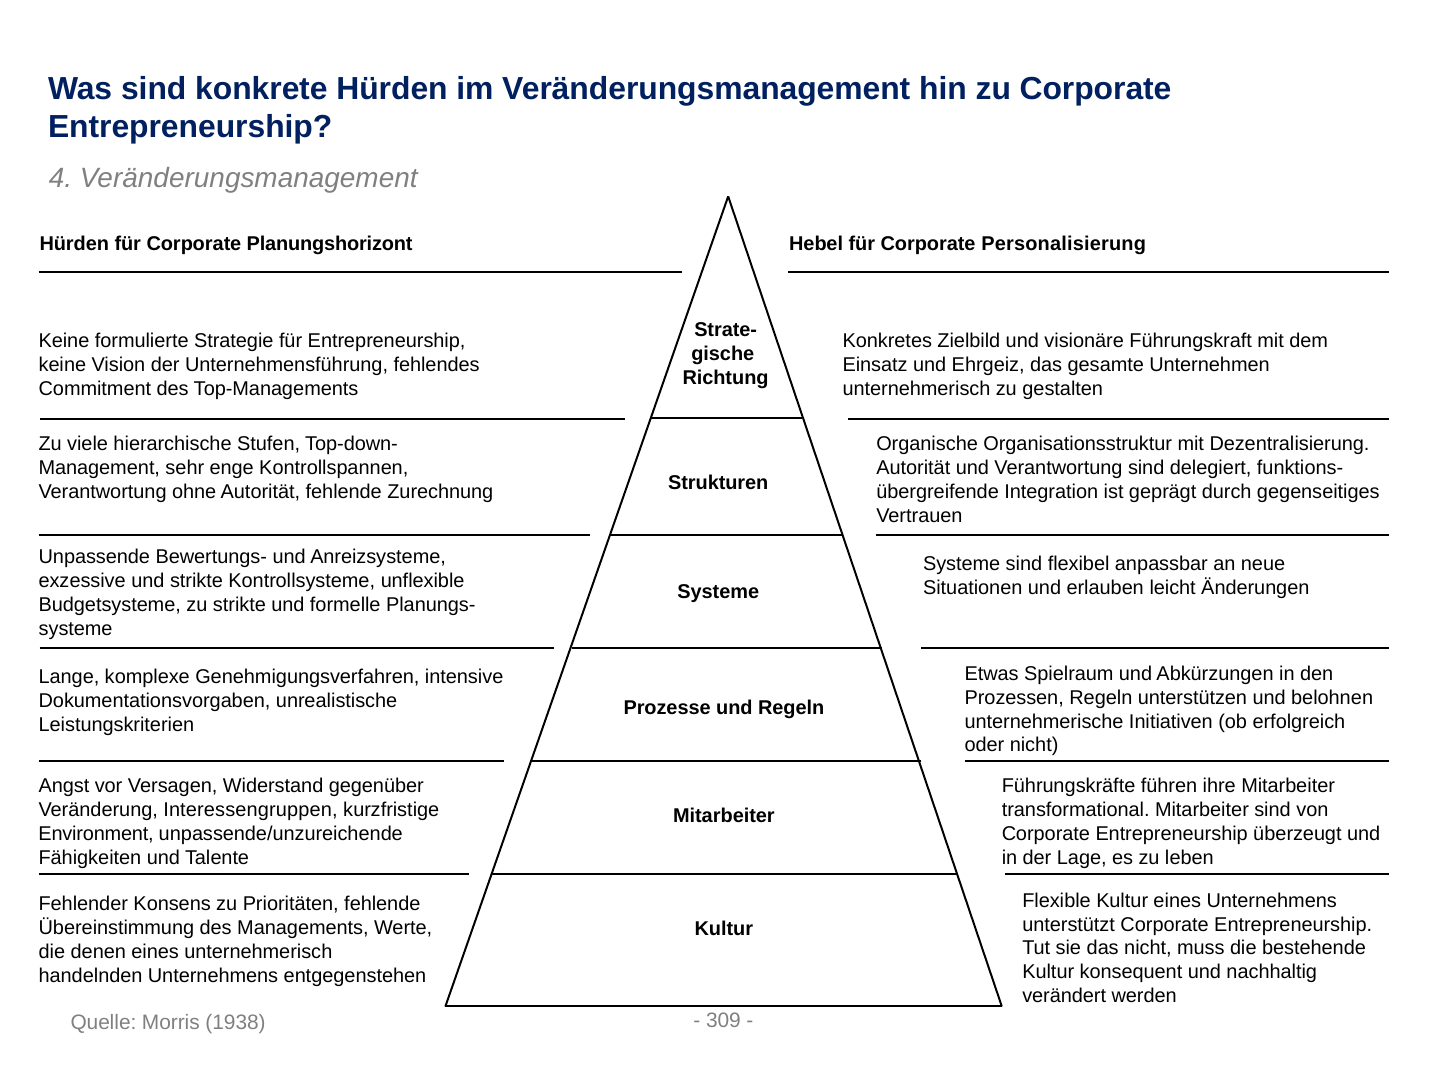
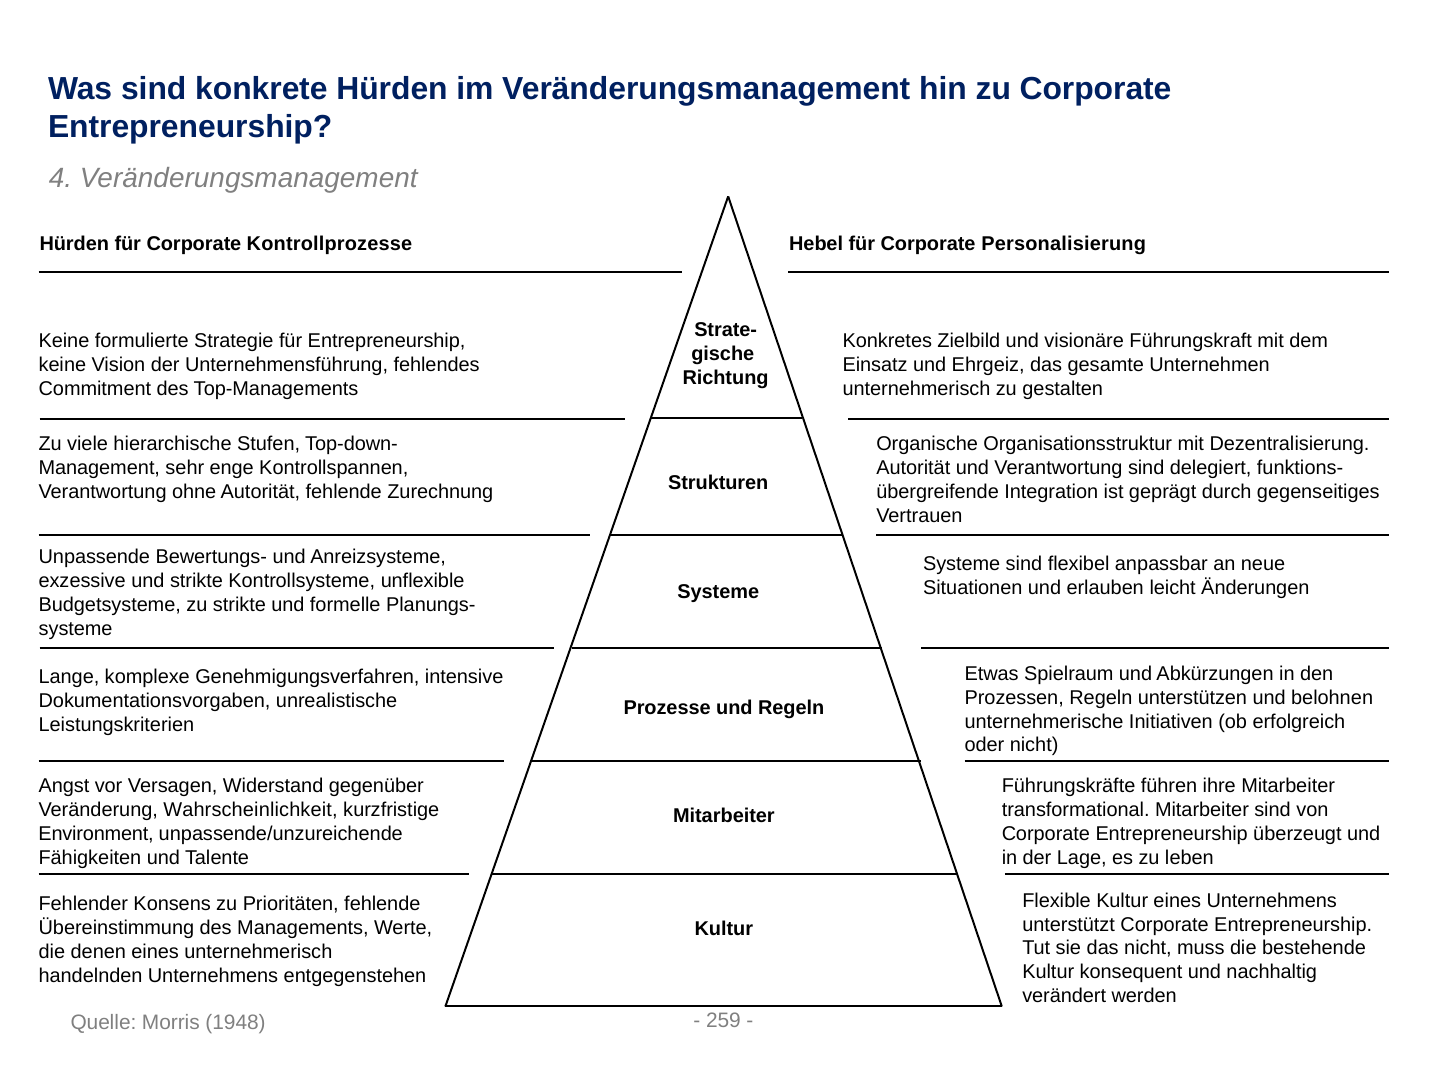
Planungshorizont: Planungshorizont -> Kontrollprozesse (329, 244)
Interessengruppen: Interessengruppen -> Wahrscheinlichkeit (250, 810)
309: 309 -> 259 (723, 1021)
1938: 1938 -> 1948 (236, 1023)
